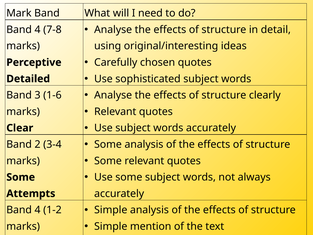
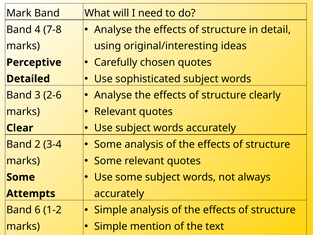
1-6: 1-6 -> 2-6 (52, 95)
4: 4 -> 6 (37, 210)
